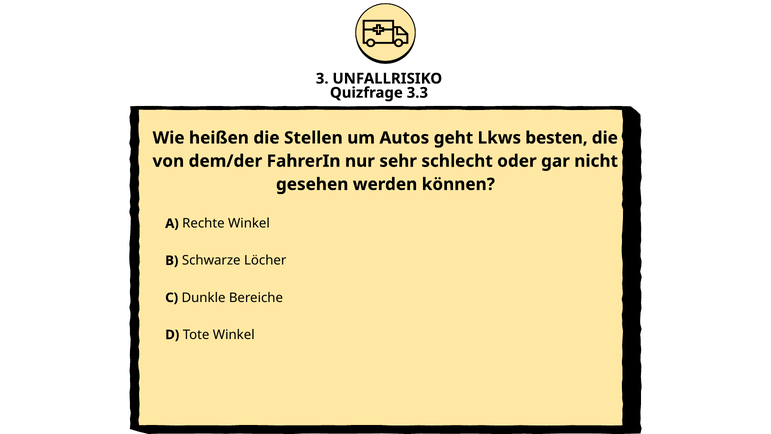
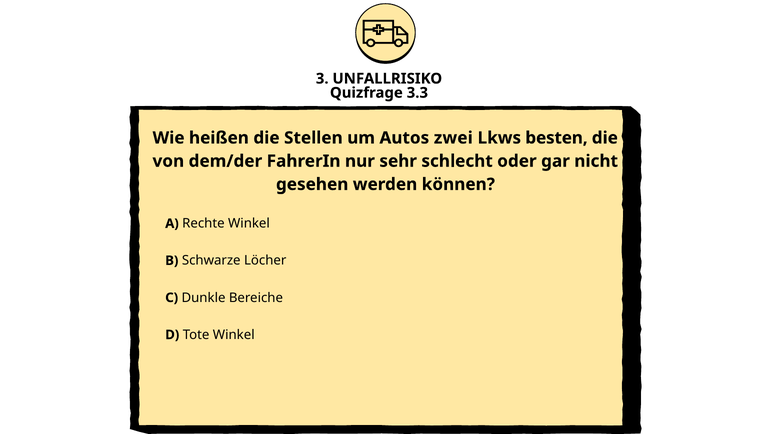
geht: geht -> zwei (453, 138)
